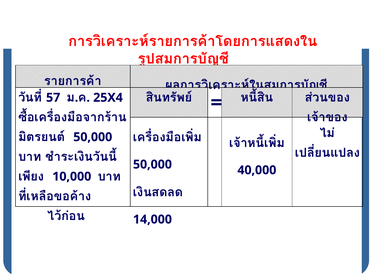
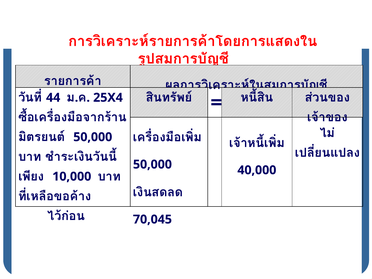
57: 57 -> 44 (53, 98)
14,000: 14,000 -> 70,045 (152, 219)
